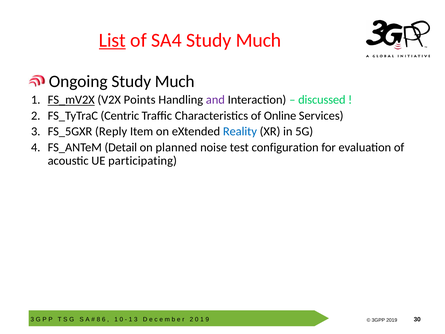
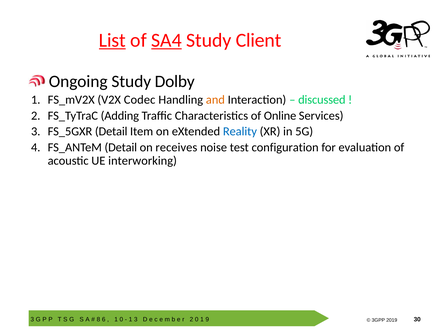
SA4 underline: none -> present (166, 40)
Much: Much -> Client (259, 40)
Ongoing Study Much: Much -> Dolby (175, 81)
FS_mV2X underline: present -> none (71, 100)
Points: Points -> Codec (140, 100)
and colour: purple -> orange (215, 100)
Centric: Centric -> Adding (120, 116)
FS_5GXR Reply: Reply -> Detail (111, 131)
planned: planned -> receives (176, 147)
participating: participating -> interworking (143, 161)
